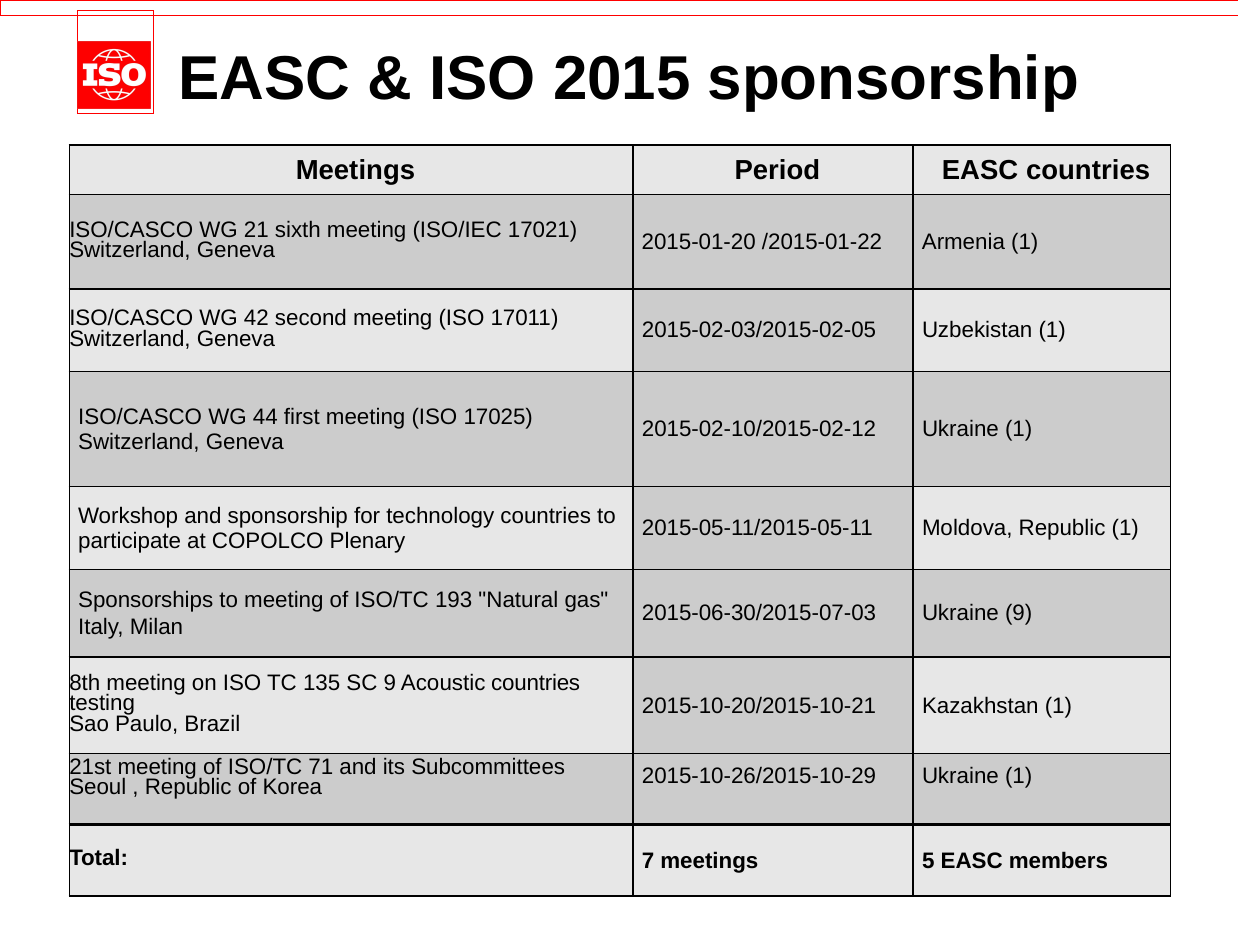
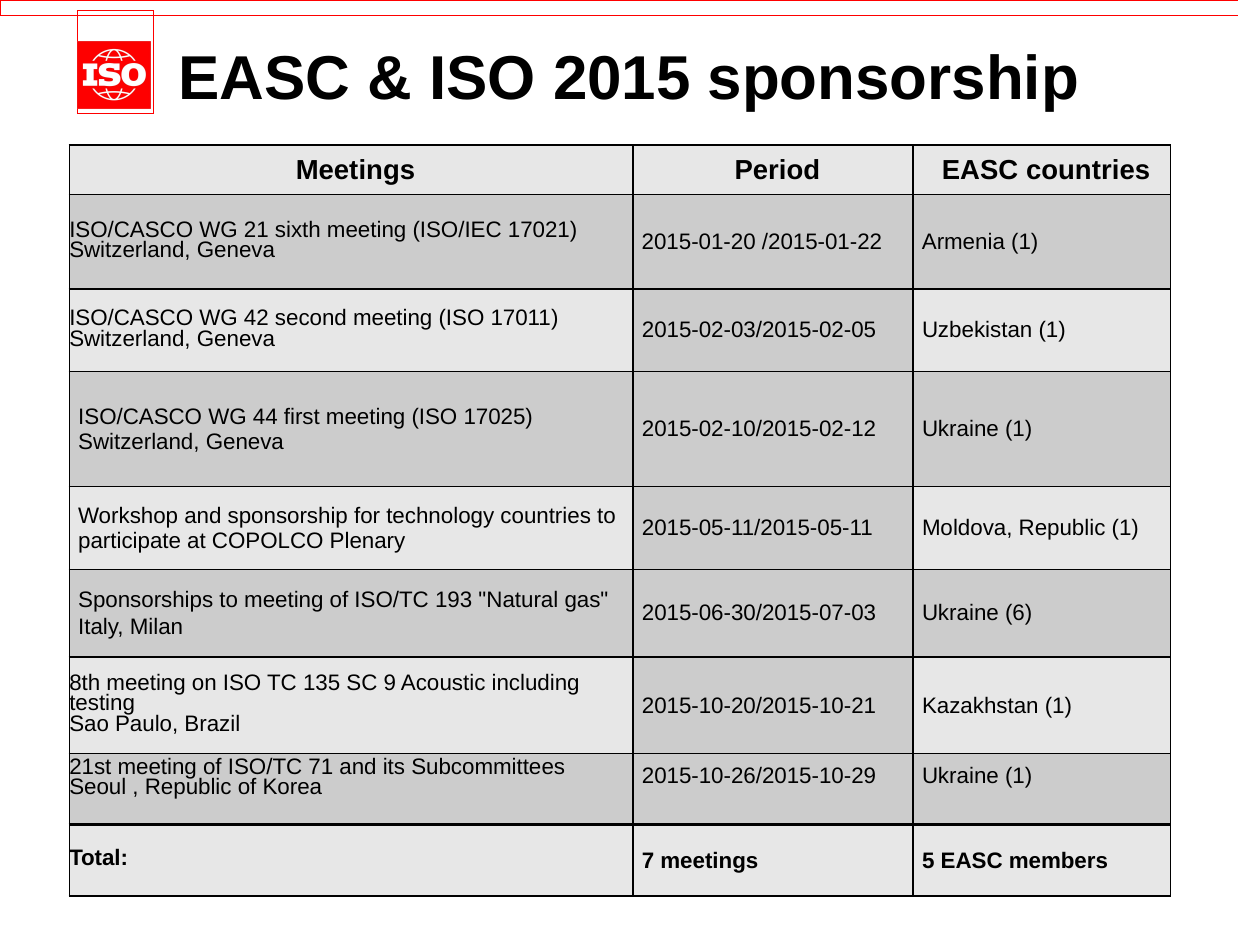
Ukraine 9: 9 -> 6 (1019, 613)
Acoustic countries: countries -> including (536, 683)
